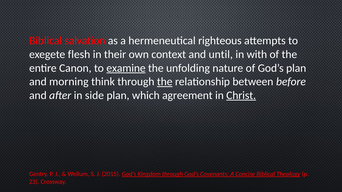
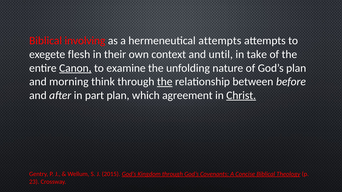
salvation: salvation -> involving (85, 41)
hermeneutical righteous: righteous -> attempts (220, 41)
with: with -> take (257, 54)
Canon underline: none -> present (75, 68)
examine underline: present -> none (126, 68)
side: side -> part (95, 96)
